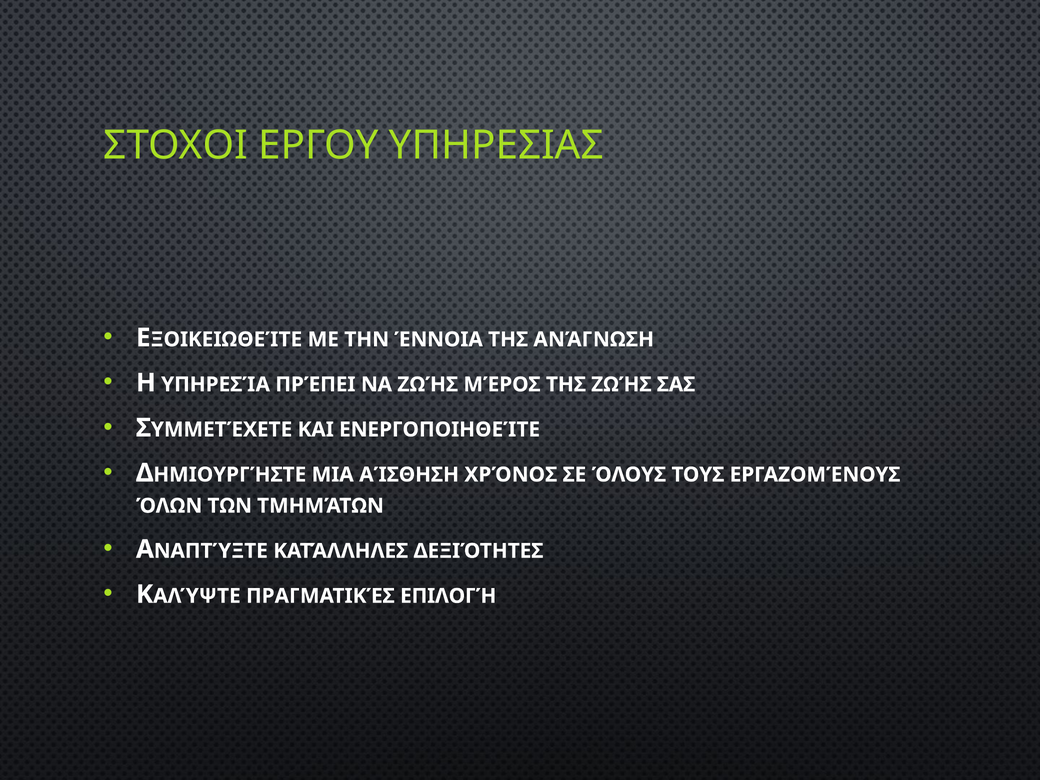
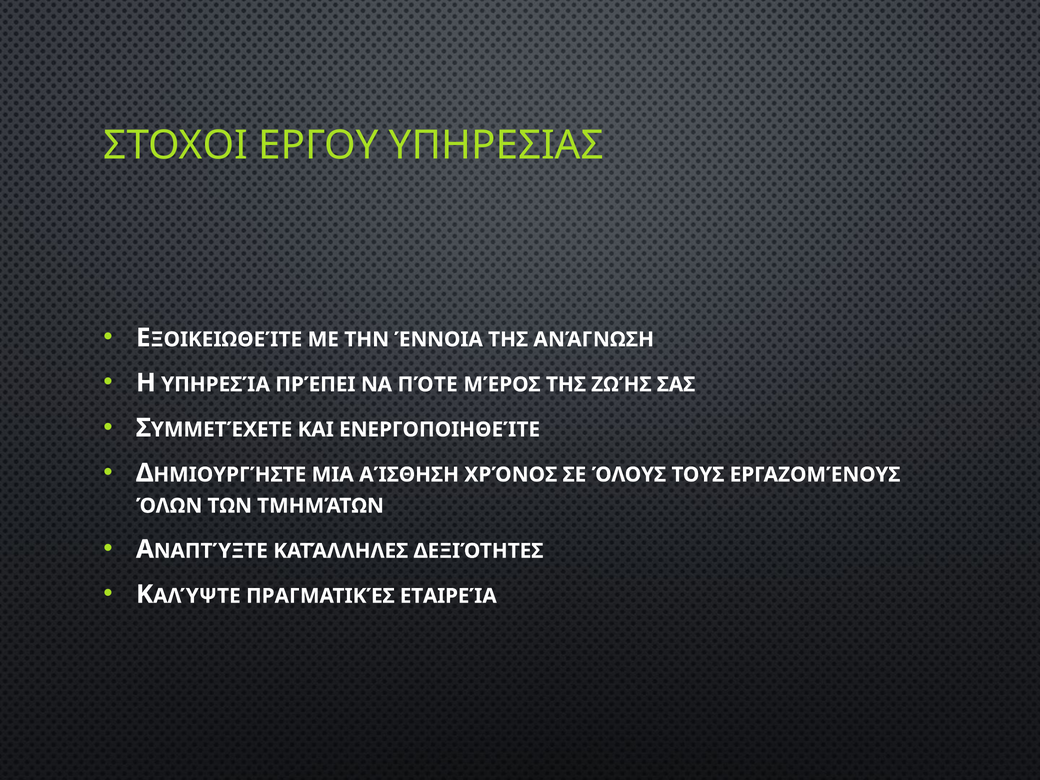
ΝΑ ΖΩΉΣ: ΖΩΉΣ -> ΠΌΤΕ (428, 384)
ΕΠΙΛΟΓΉ: ΕΠΙΛΟΓΉ -> ΕΤΑΙΡΕΊΑ (448, 596)
